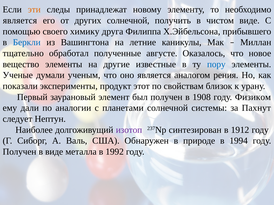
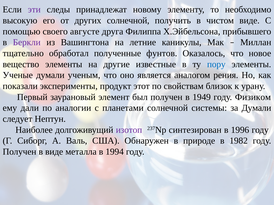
эти colour: orange -> purple (34, 10)
является: является -> высокую (20, 21)
химику: химику -> августе (85, 32)
Беркли colour: blue -> purple (27, 42)
августе: августе -> фунтов (162, 53)
1908: 1908 -> 1949 (202, 97)
за Пахнут: Пахнут -> Думали (256, 108)
1912: 1912 -> 1996 (240, 130)
1994: 1994 -> 1982 (239, 141)
1992: 1992 -> 1994 (115, 152)
